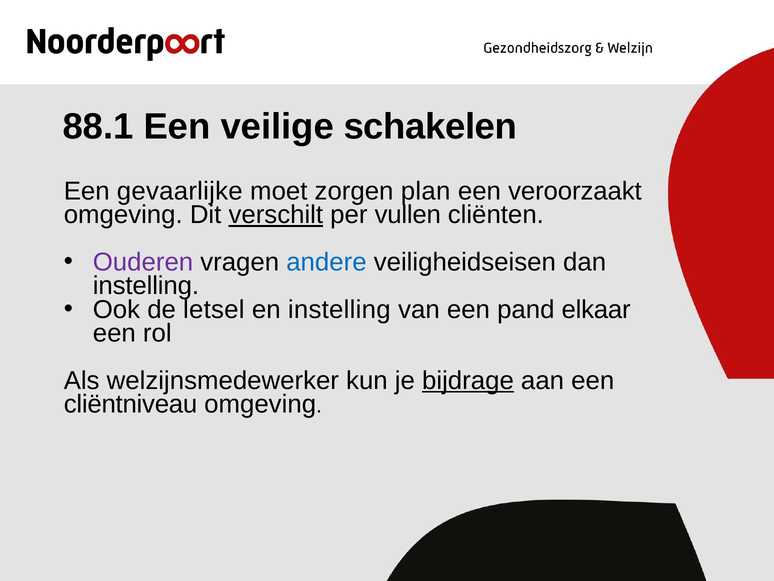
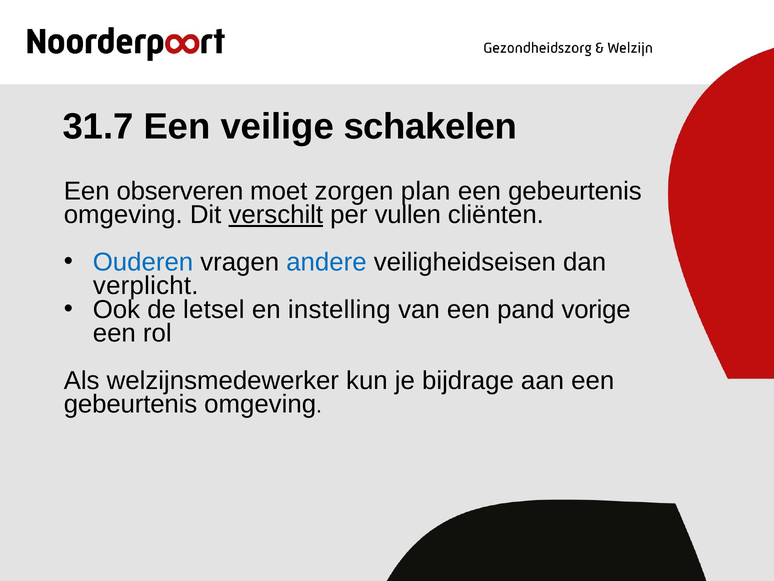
88.1: 88.1 -> 31.7 (98, 127)
gevaarlijke: gevaarlijke -> observeren (180, 191)
veroorzaakt: veroorzaakt -> gebeurtenis (575, 191)
Ouderen colour: purple -> blue (143, 262)
instelling: instelling -> verplicht (146, 286)
elkaar: elkaar -> vorige (596, 309)
bijdrage underline: present -> none (468, 380)
cliëntniveau: cliëntniveau -> gebeurtenis (130, 404)
